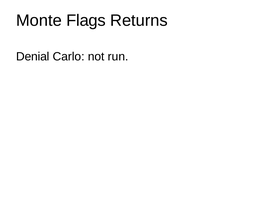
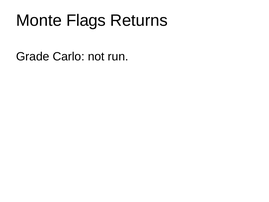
Denial: Denial -> Grade (33, 56)
